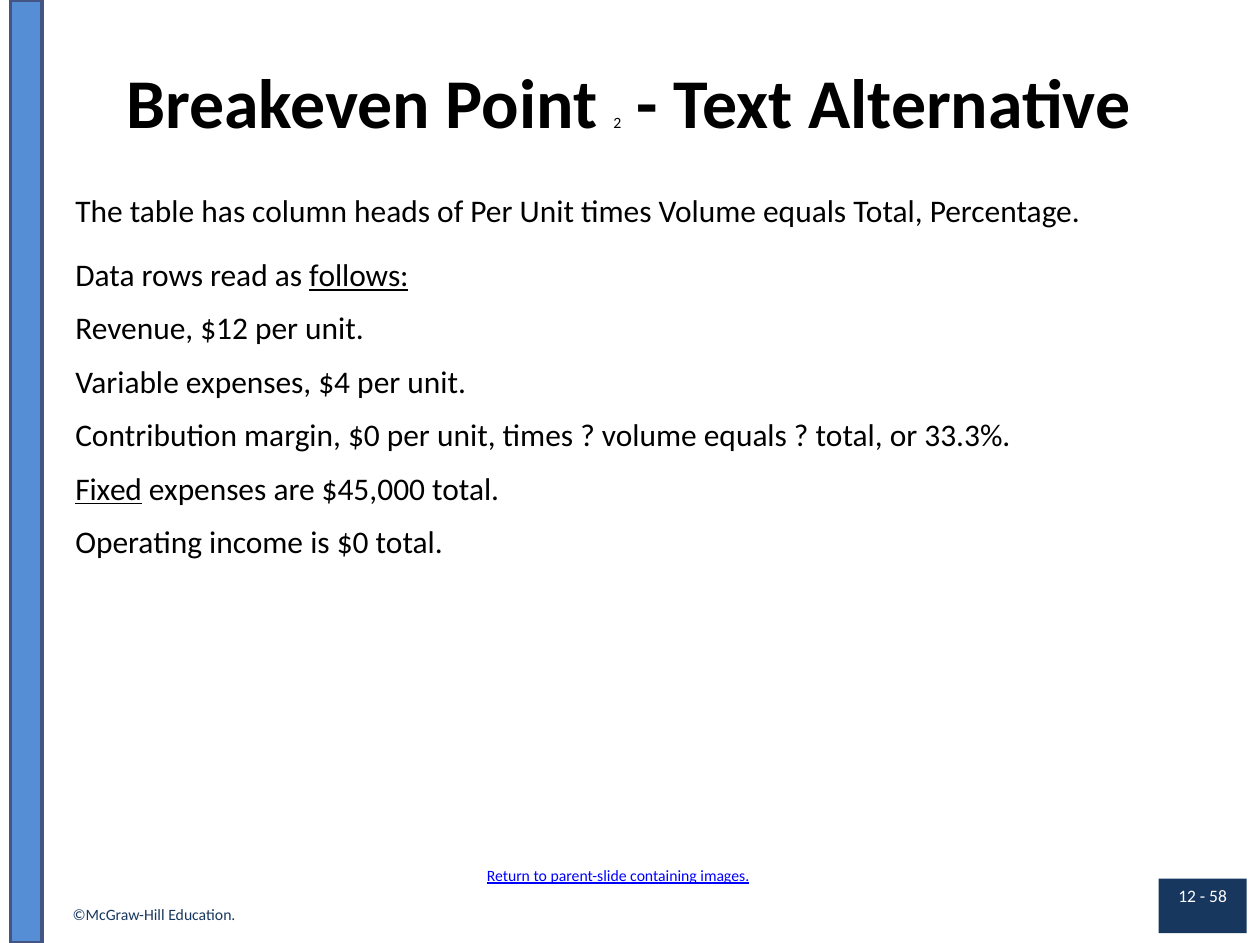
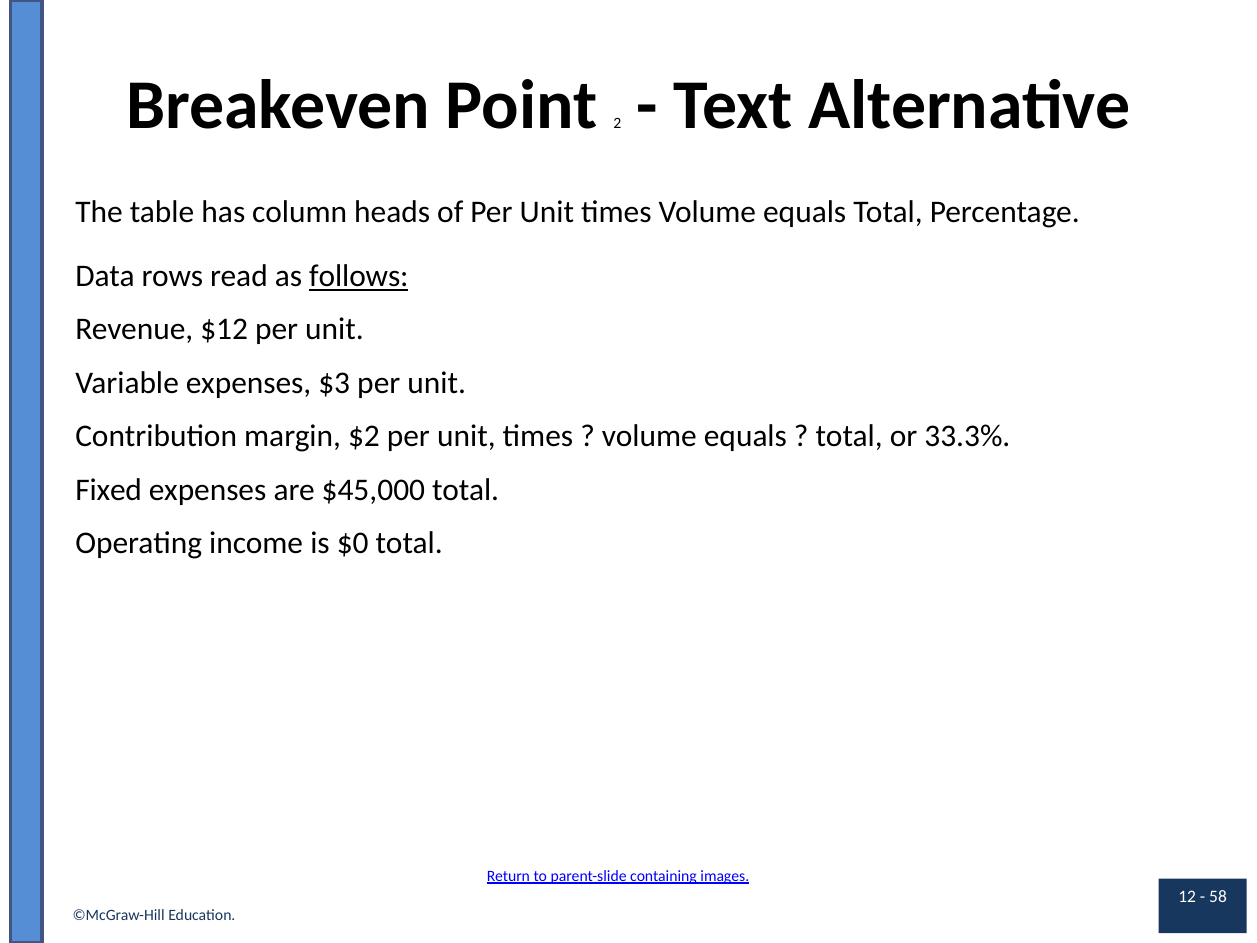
$4: $4 -> $3 (334, 383)
margin $0: $0 -> $2 (364, 436)
Fixed underline: present -> none (109, 490)
